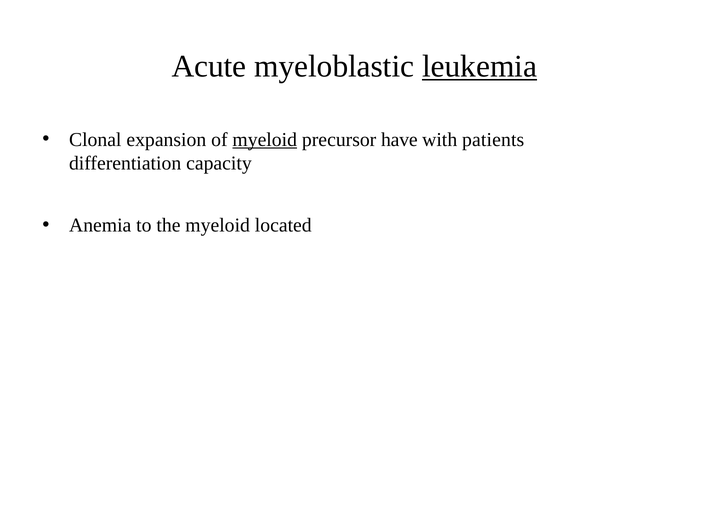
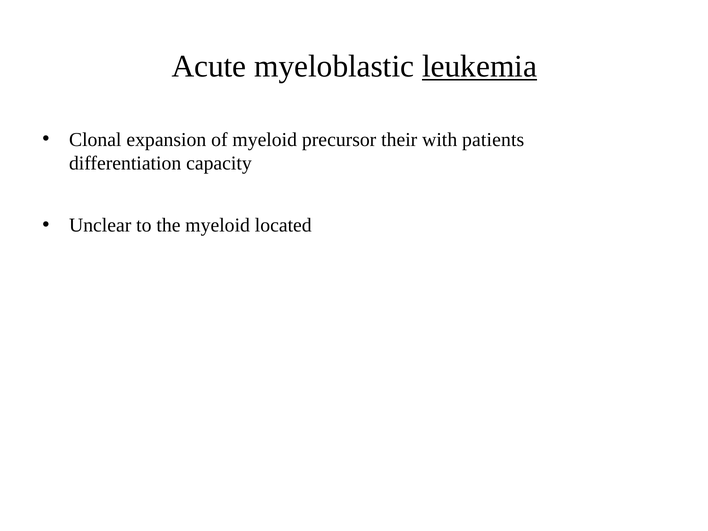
myeloid underline: present -> none (265, 140)
have: have -> their (399, 140)
Anemia: Anemia -> Unclear (100, 225)
